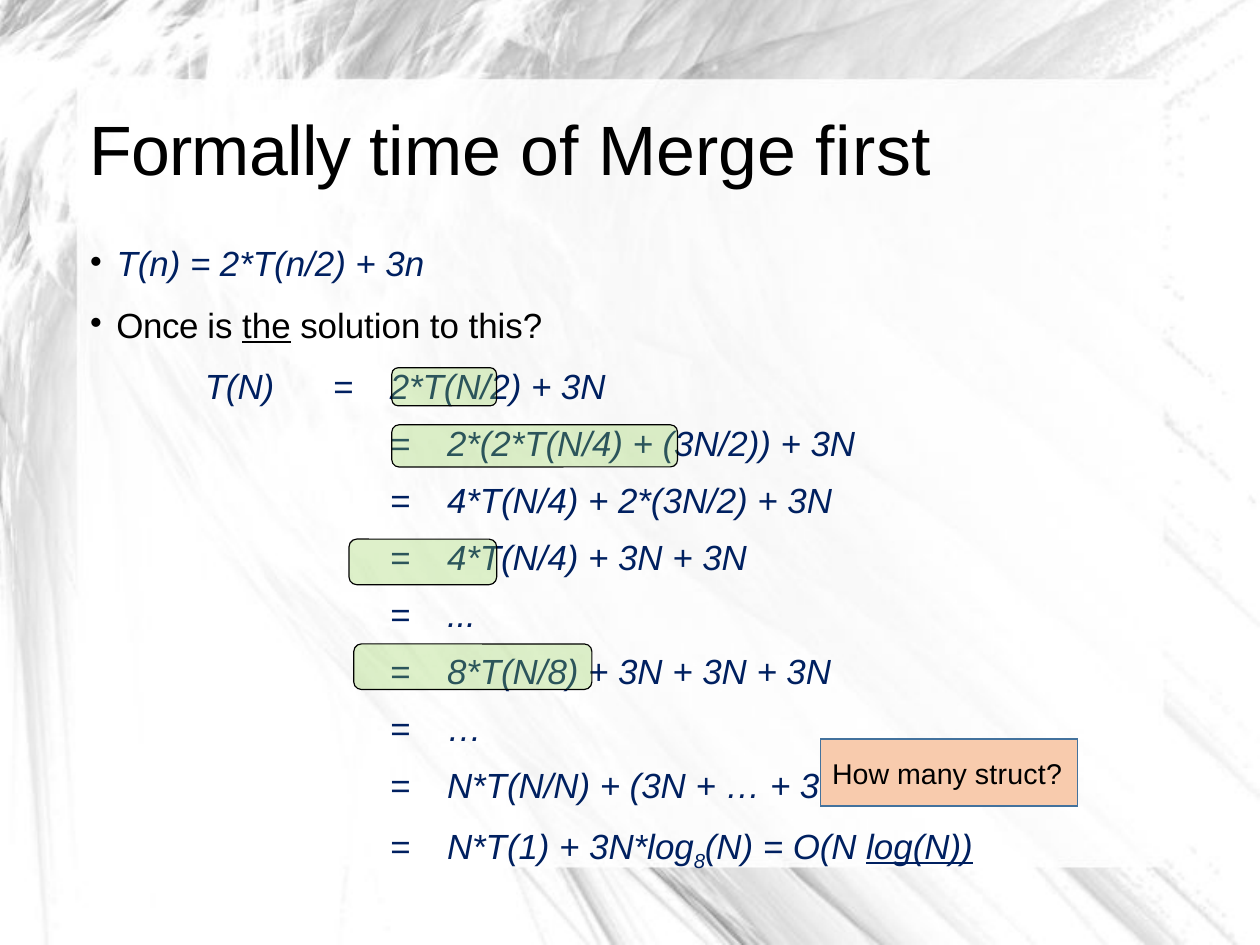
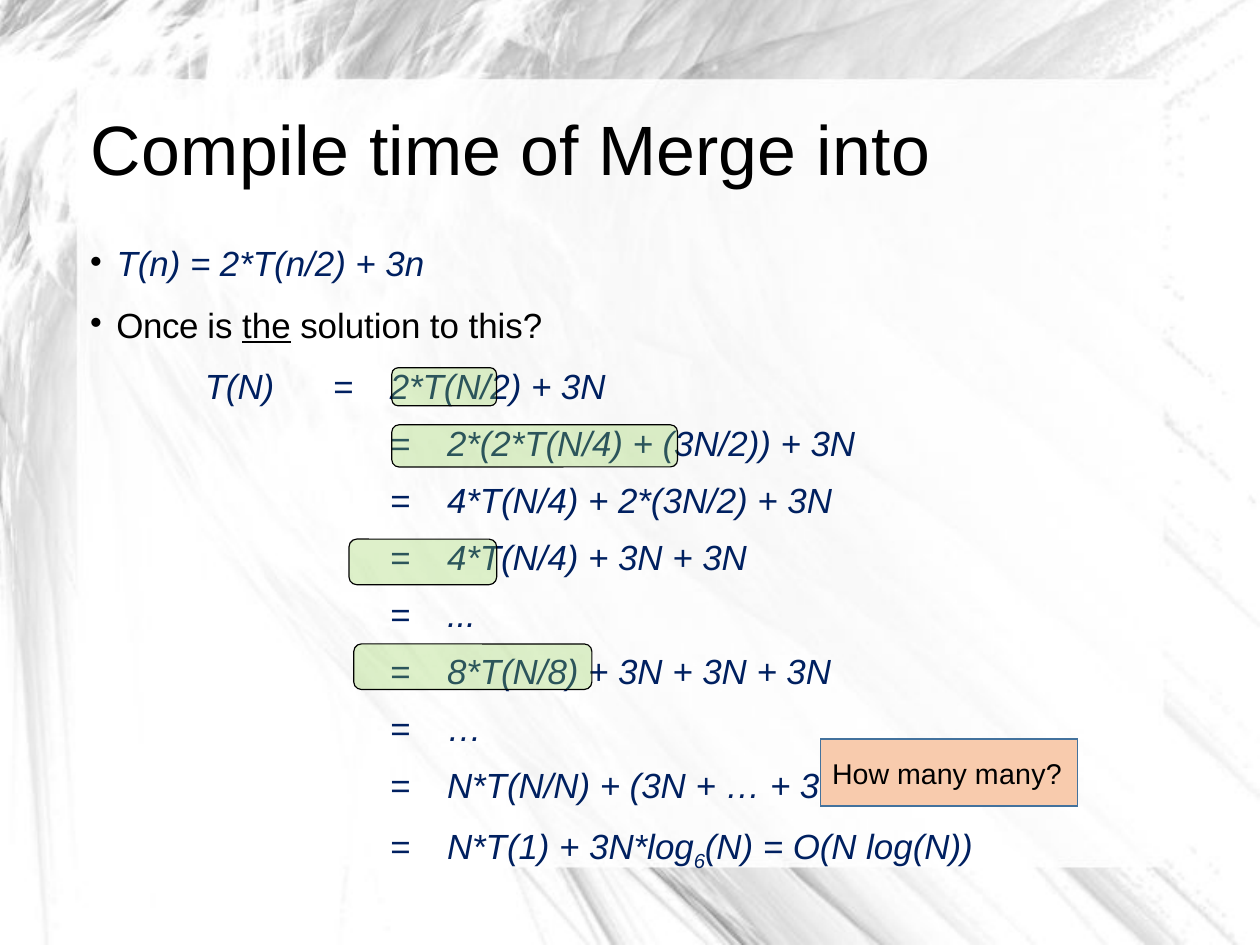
Formally: Formally -> Compile (220, 152)
first: first -> into (873, 152)
many struct: struct -> many (1018, 775)
8: 8 -> 6 (700, 862)
log(N underline: present -> none (920, 848)
